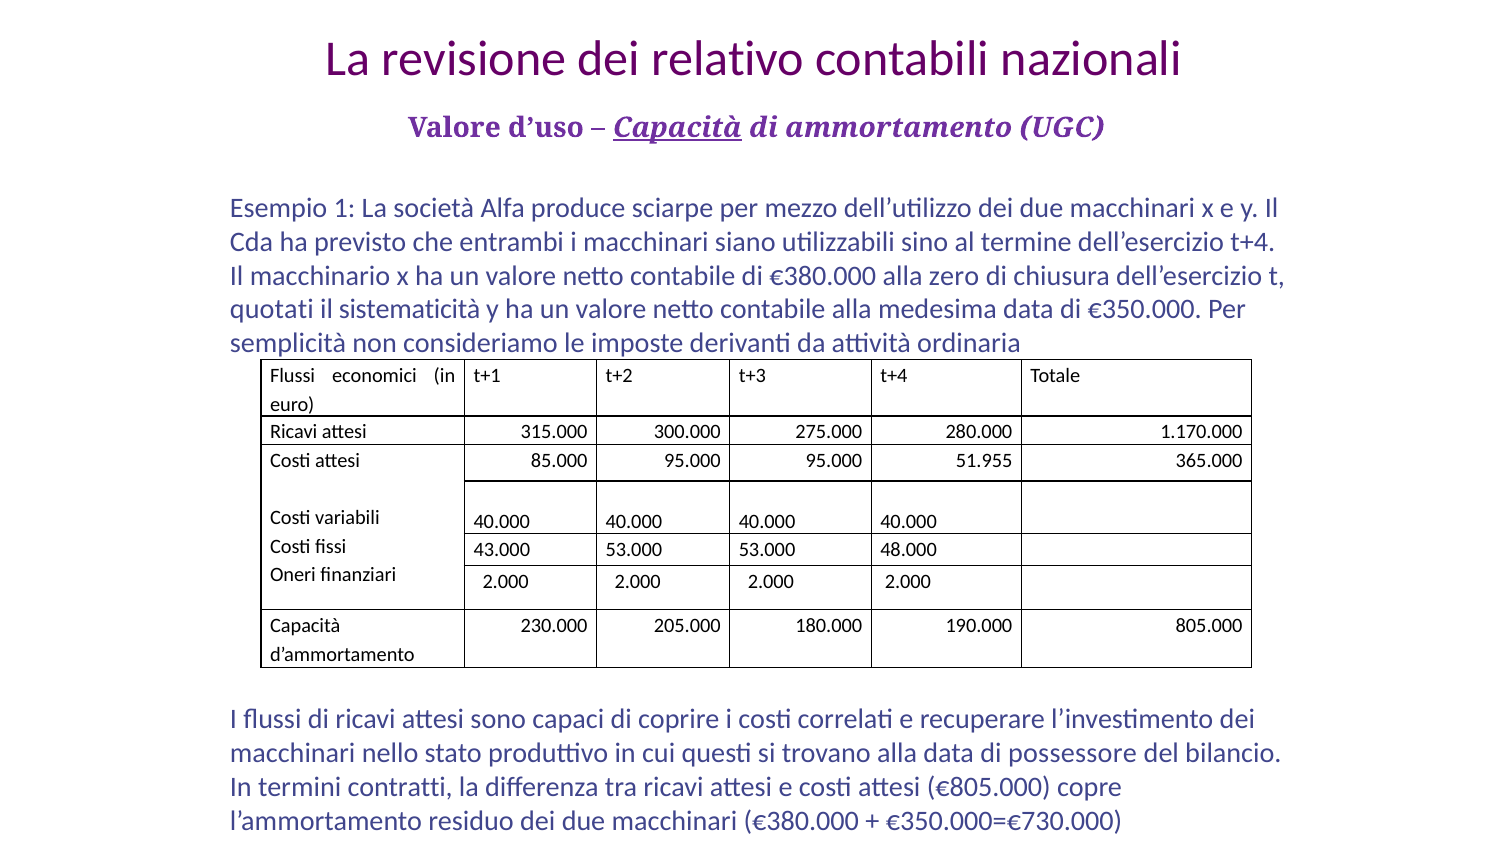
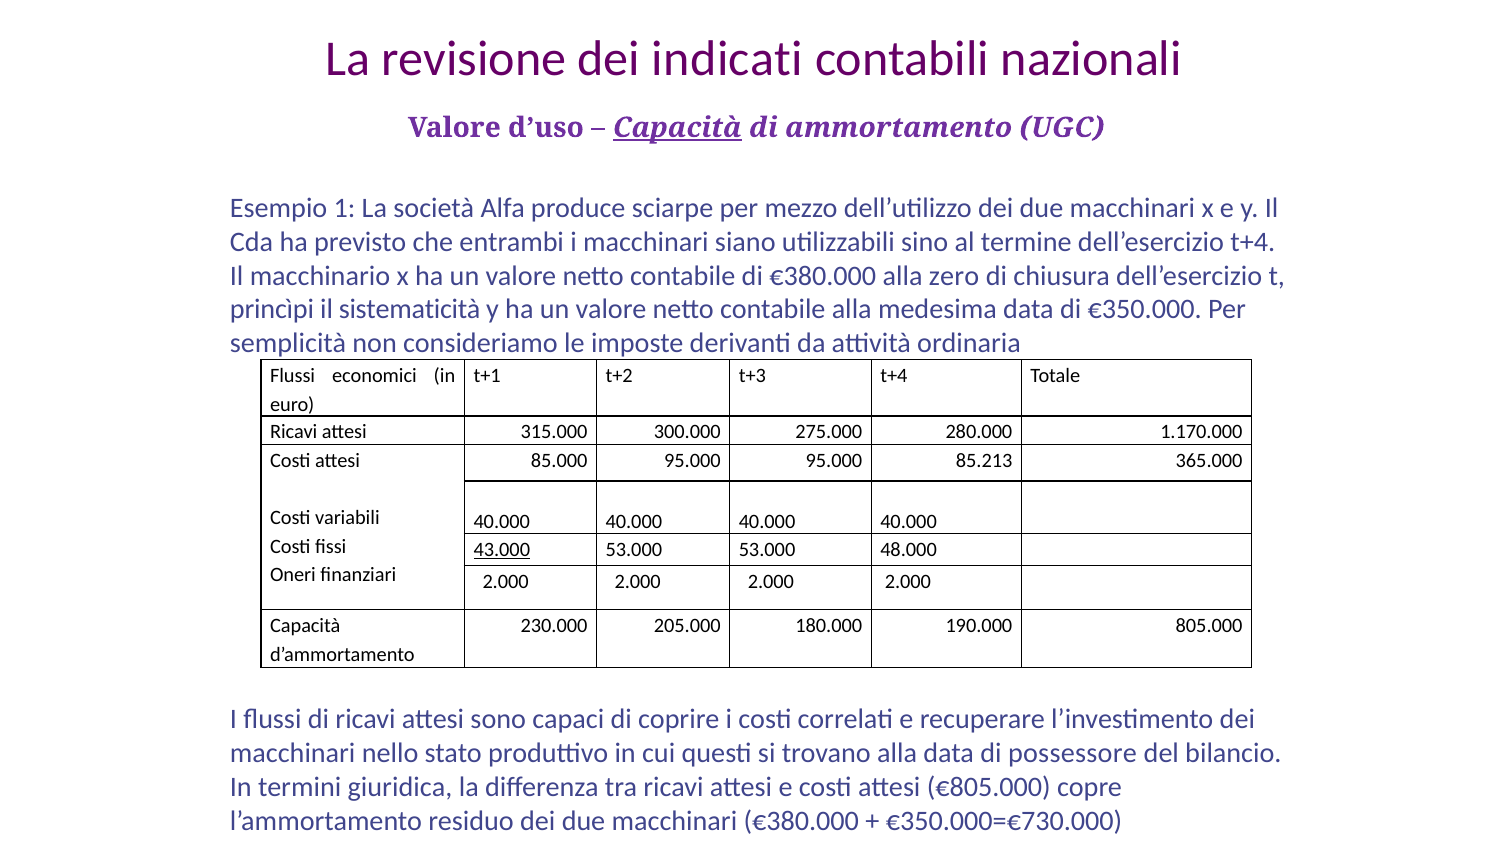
relativo: relativo -> indicati (728, 59)
quotati: quotati -> princìpi (272, 309)
51.955: 51.955 -> 85.213 (984, 461)
43.000 underline: none -> present (502, 549)
contratti: contratti -> giuridica (400, 787)
